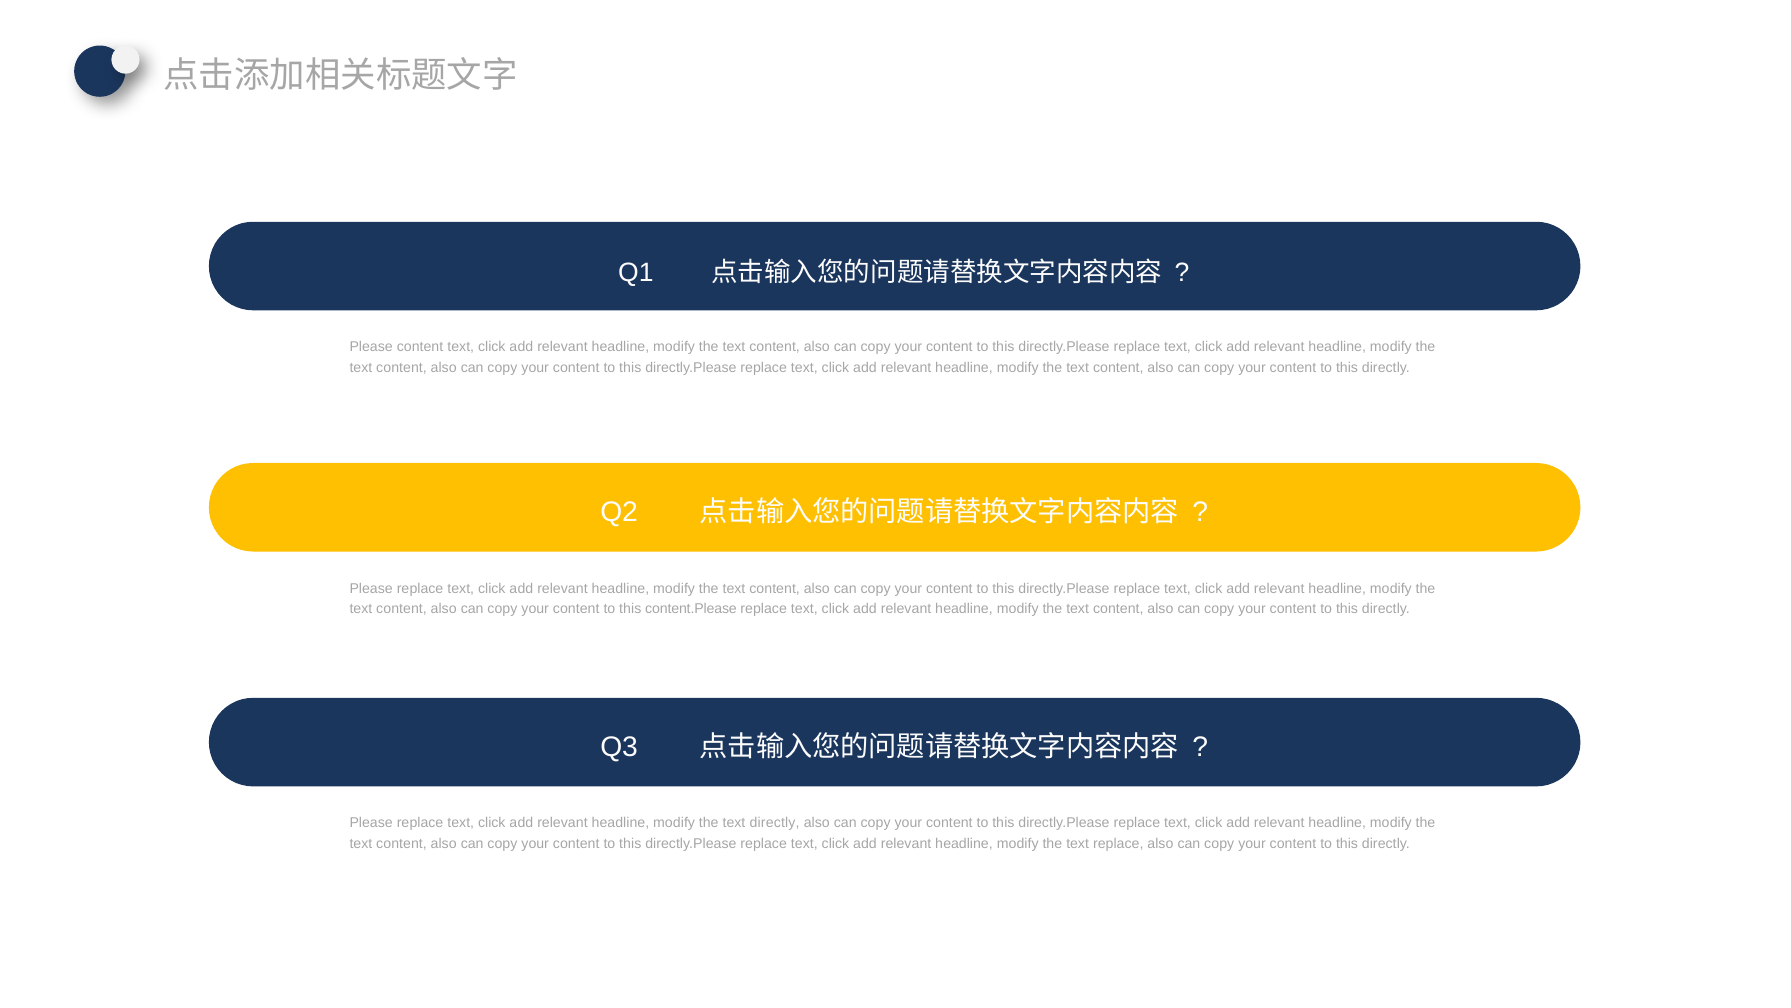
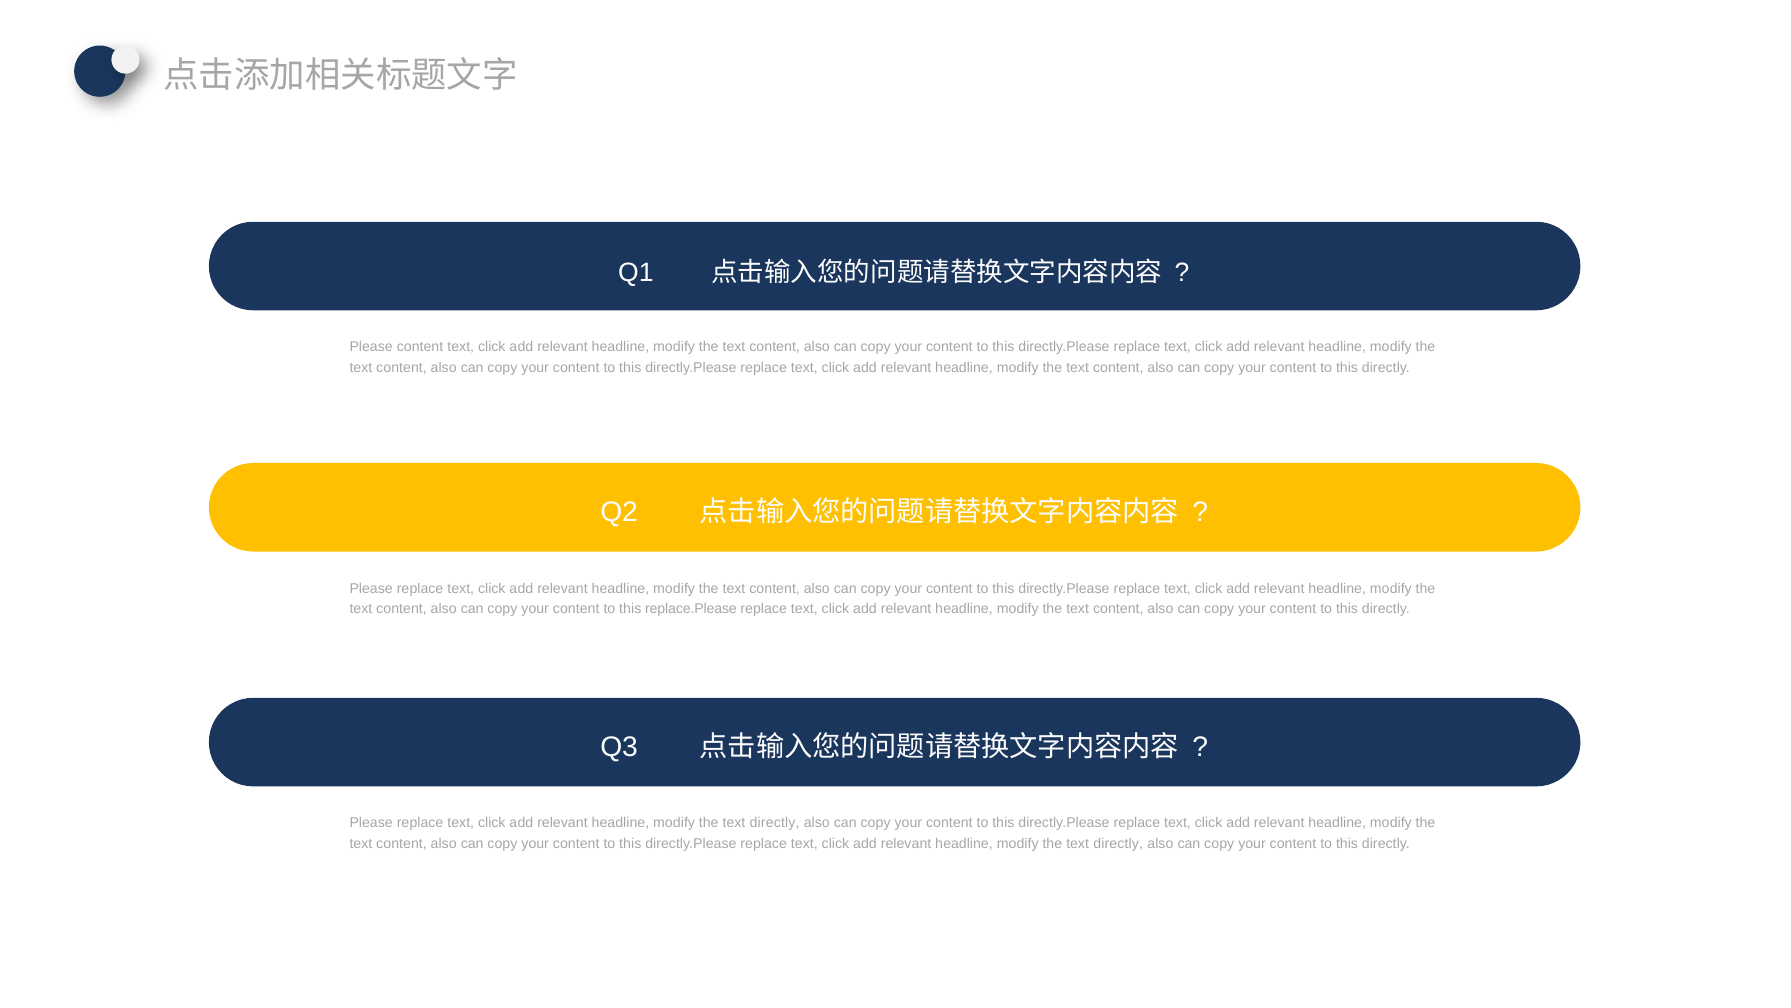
content.Please: content.Please -> replace.Please (691, 608)
replace: replace -> directly (1118, 843)
